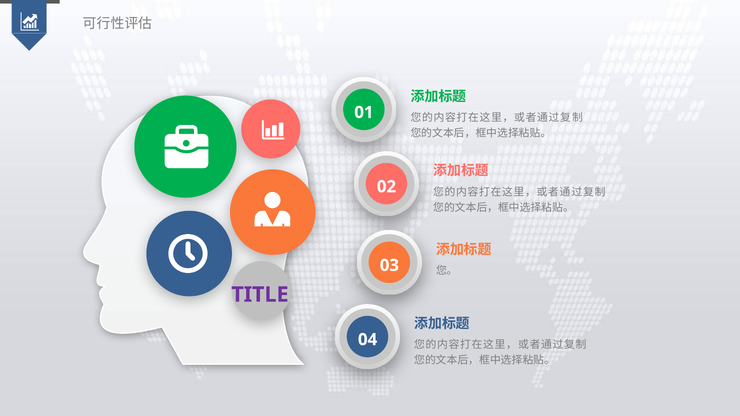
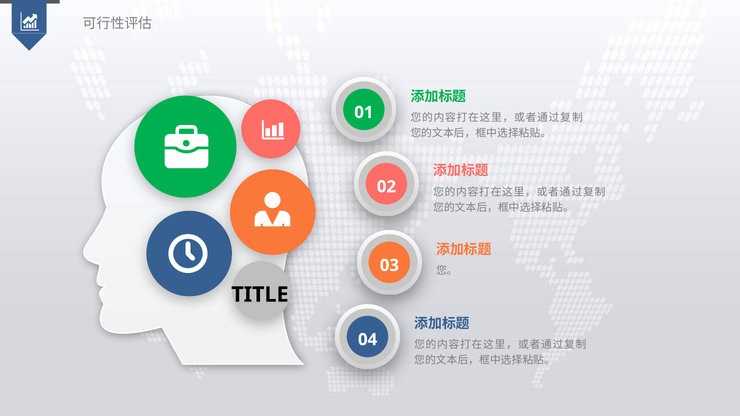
TITLE colour: purple -> black (260, 295)
